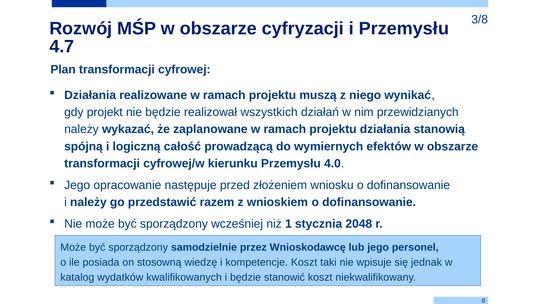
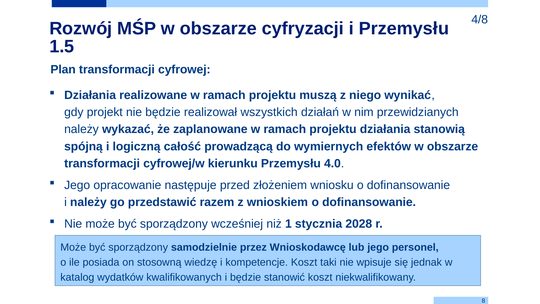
3/8: 3/8 -> 4/8 (480, 19)
4.7: 4.7 -> 1.5 (62, 47)
2048: 2048 -> 2028 (359, 224)
